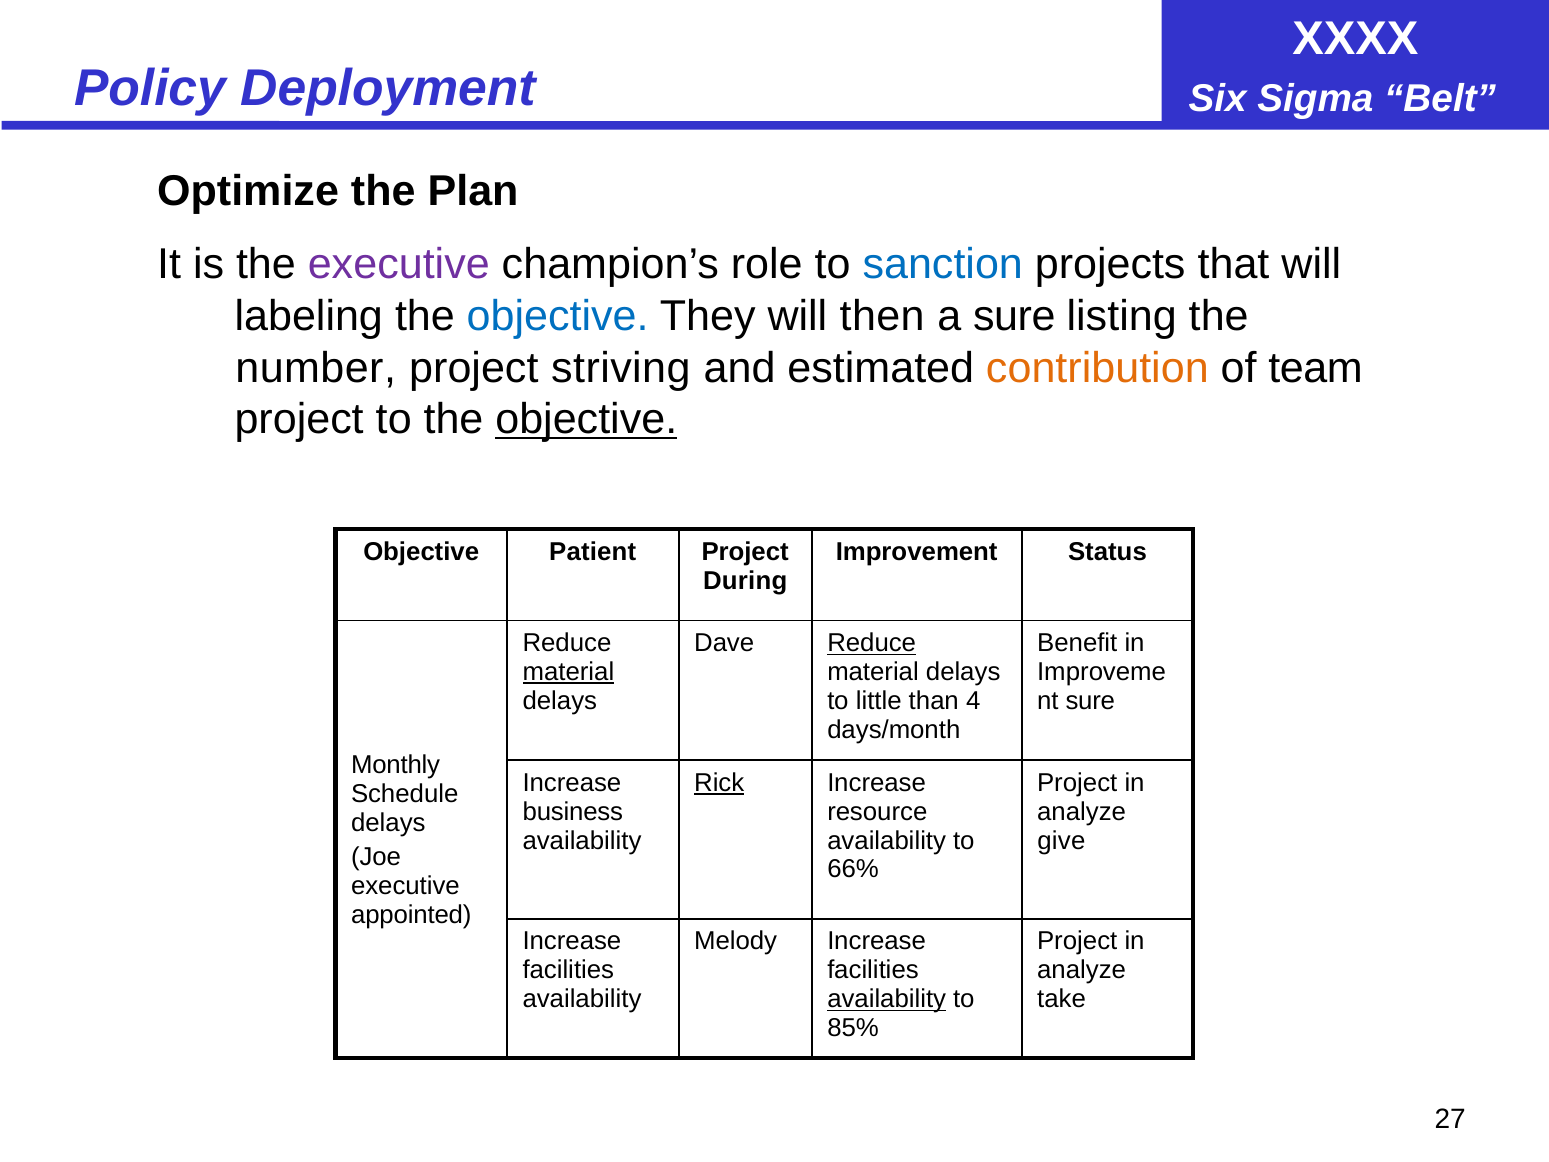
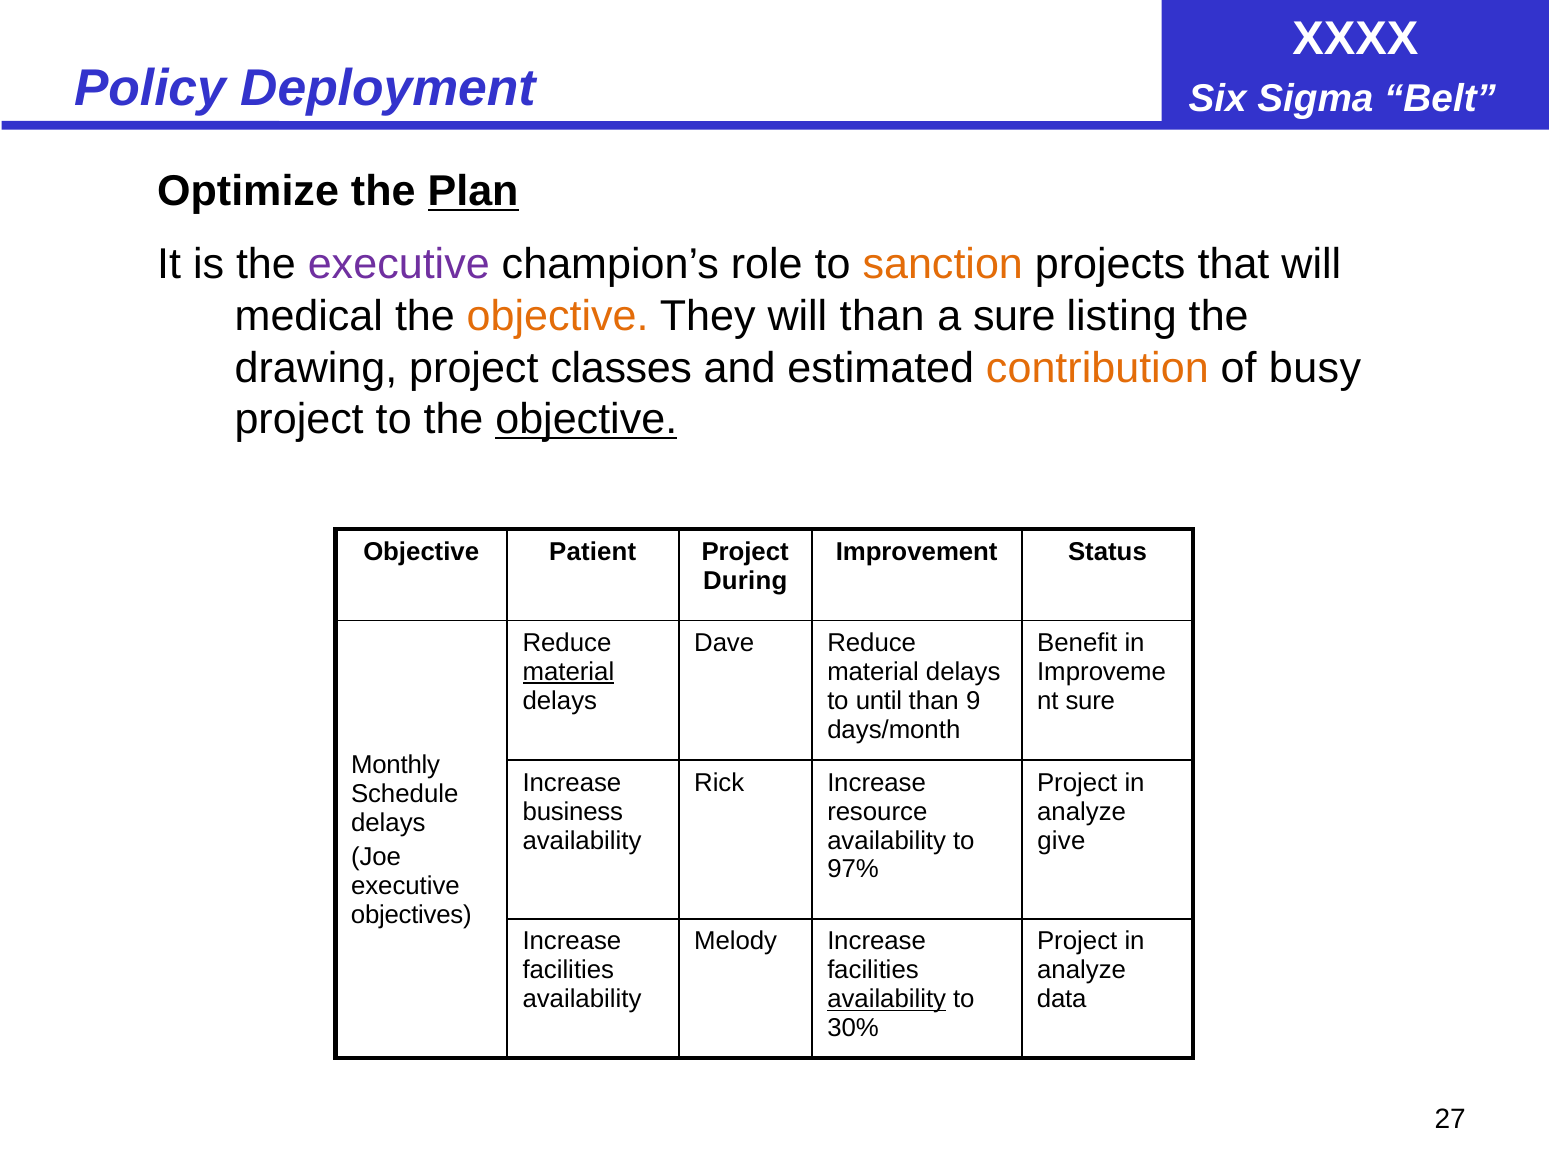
Plan underline: none -> present (473, 191)
sanction colour: blue -> orange (943, 264)
labeling: labeling -> medical (309, 316)
objective colour: blue -> orange (558, 316)
will then: then -> than (882, 316)
number: number -> drawing (316, 368)
striving: striving -> classes (621, 368)
team: team -> busy (1315, 368)
Reduce underline: present -> none (872, 643)
little: little -> until (879, 701)
4: 4 -> 9 (973, 701)
Rick underline: present -> none (719, 783)
66%: 66% -> 97% (853, 869)
appointed: appointed -> objectives (411, 915)
take: take -> data (1062, 999)
85%: 85% -> 30% (853, 1028)
